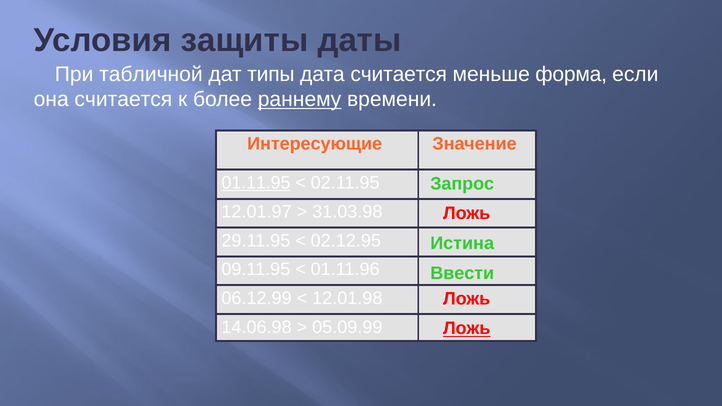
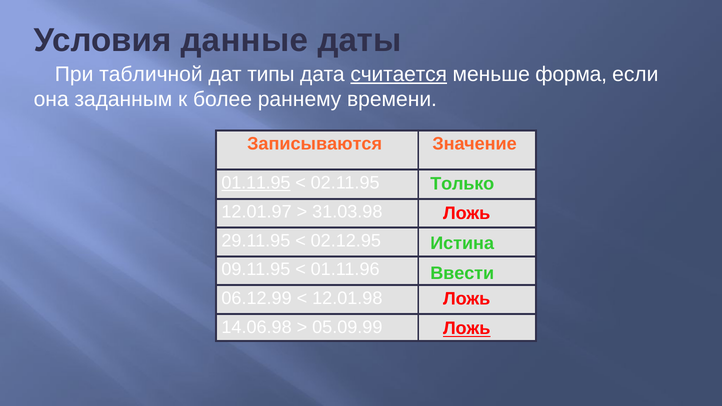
защиты: защиты -> данные (244, 40)
считается underline: none -> present (399, 74)
она считается: считается -> заданным (123, 99)
раннему underline: present -> none (300, 99)
Интересующие: Интересующие -> Записываются (315, 144)
Запрос: Запрос -> Только (462, 184)
